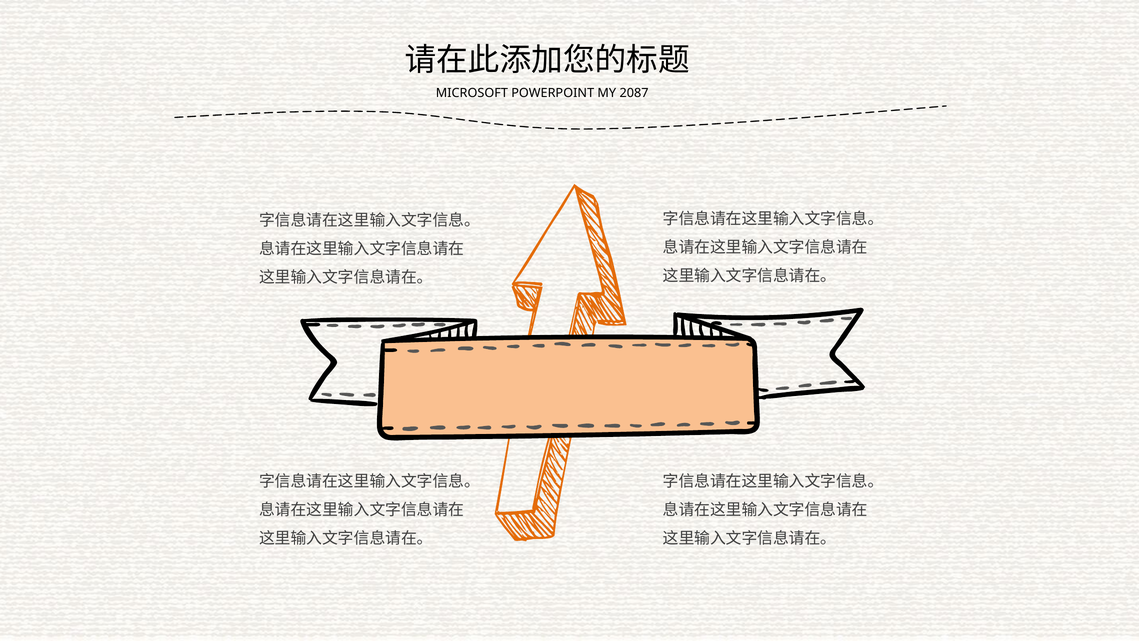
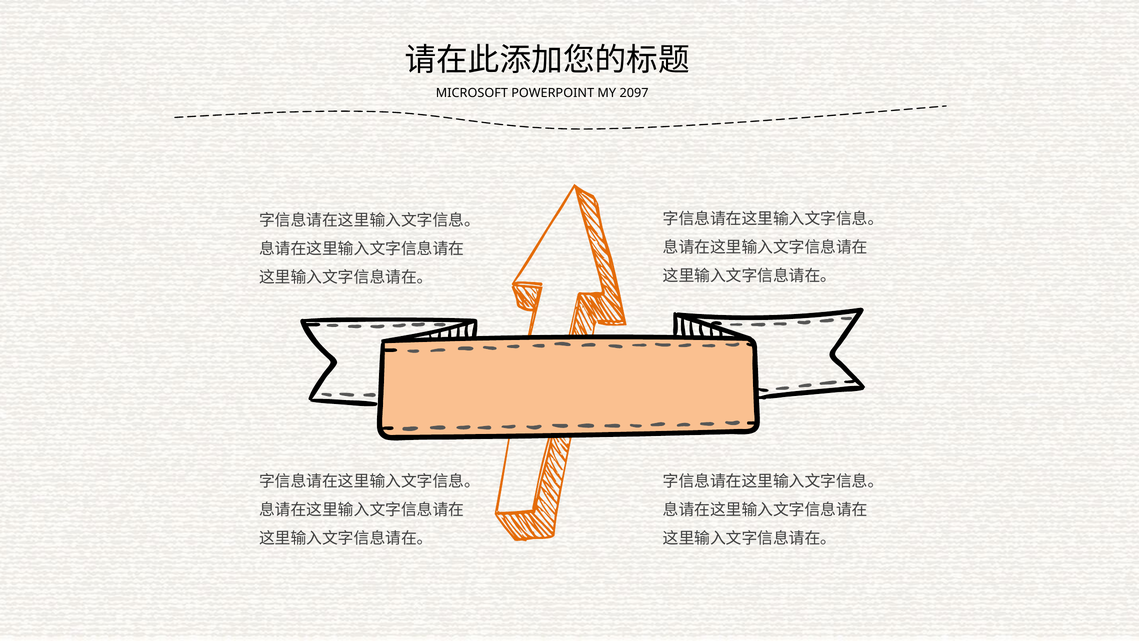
2087: 2087 -> 2097 (634, 93)
